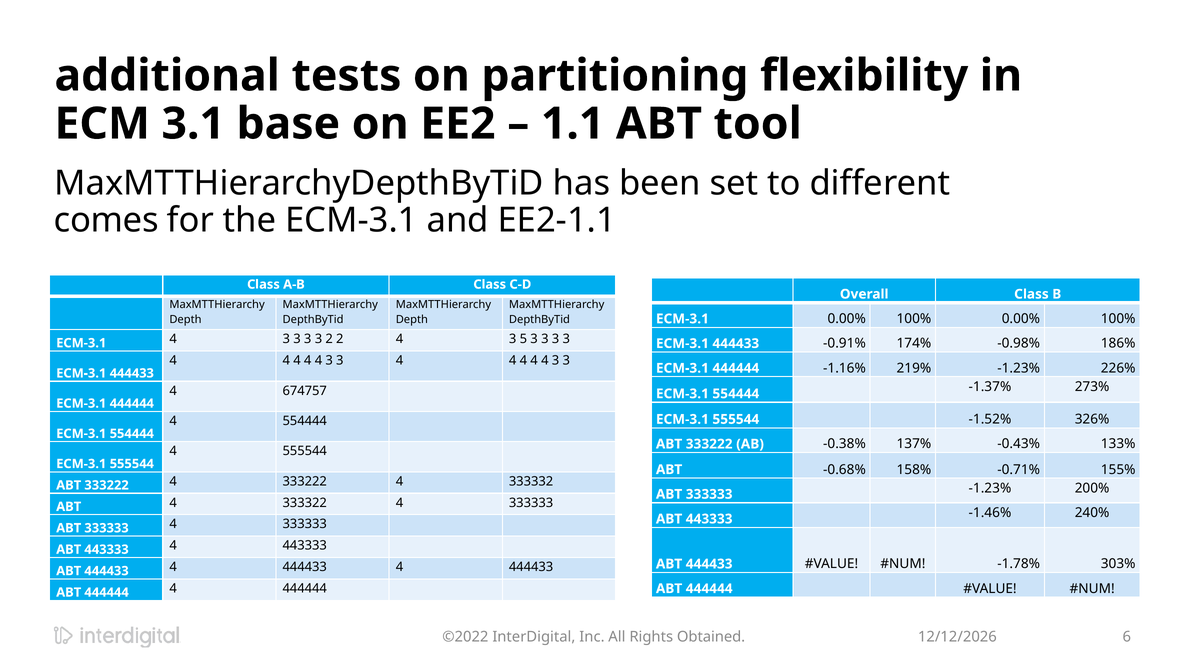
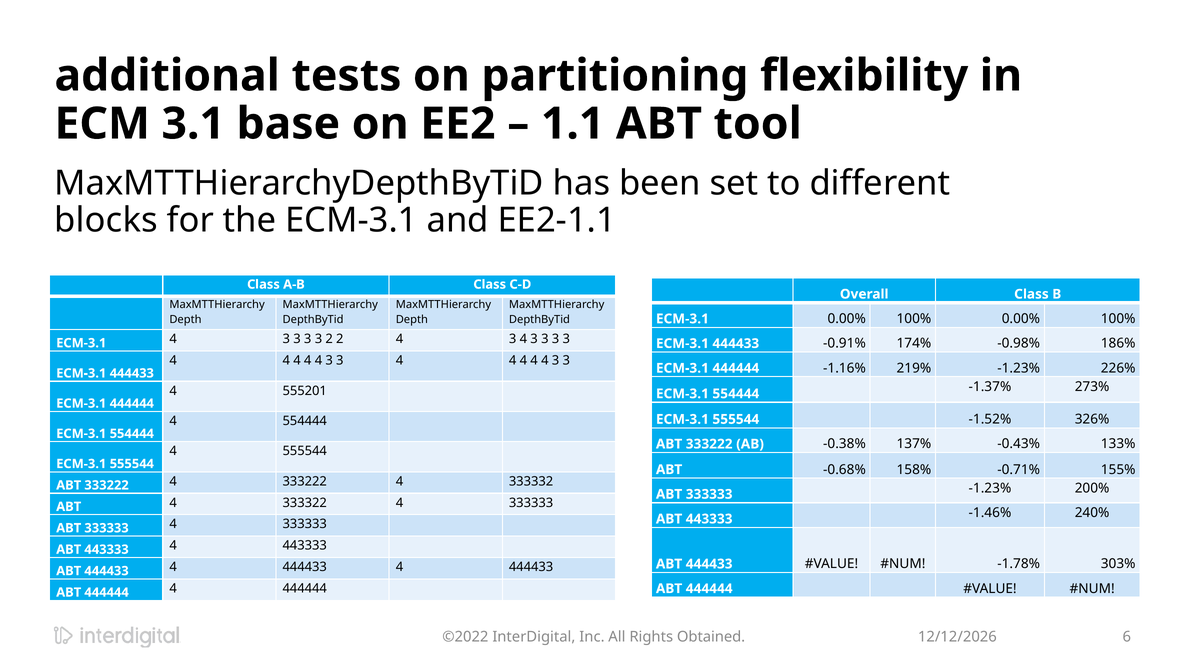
comes: comes -> blocks (106, 221)
4 3 5: 5 -> 4 (523, 339)
674757: 674757 -> 555201 (305, 391)
